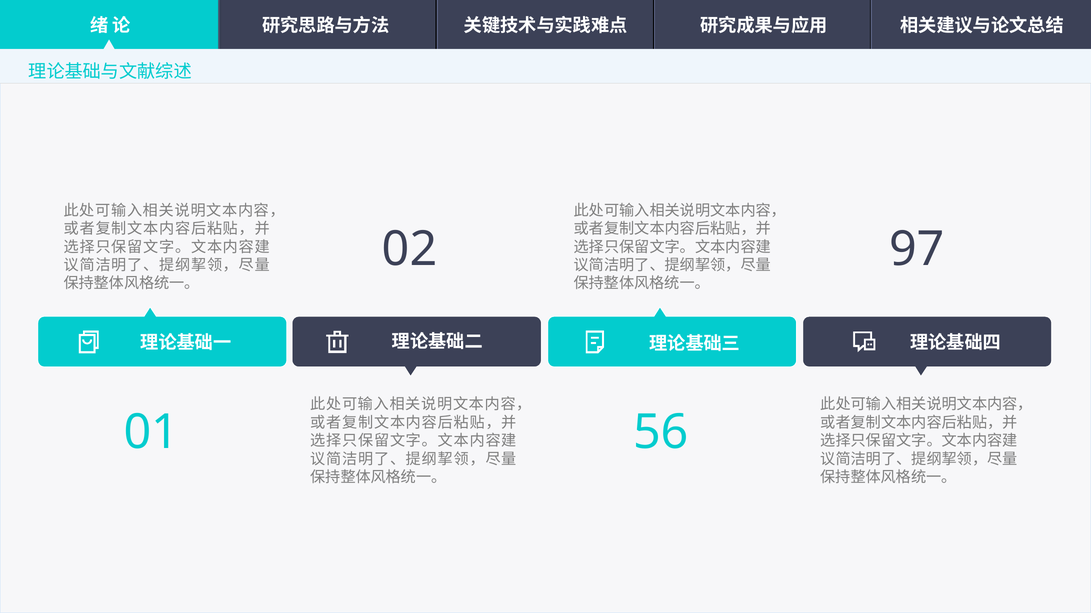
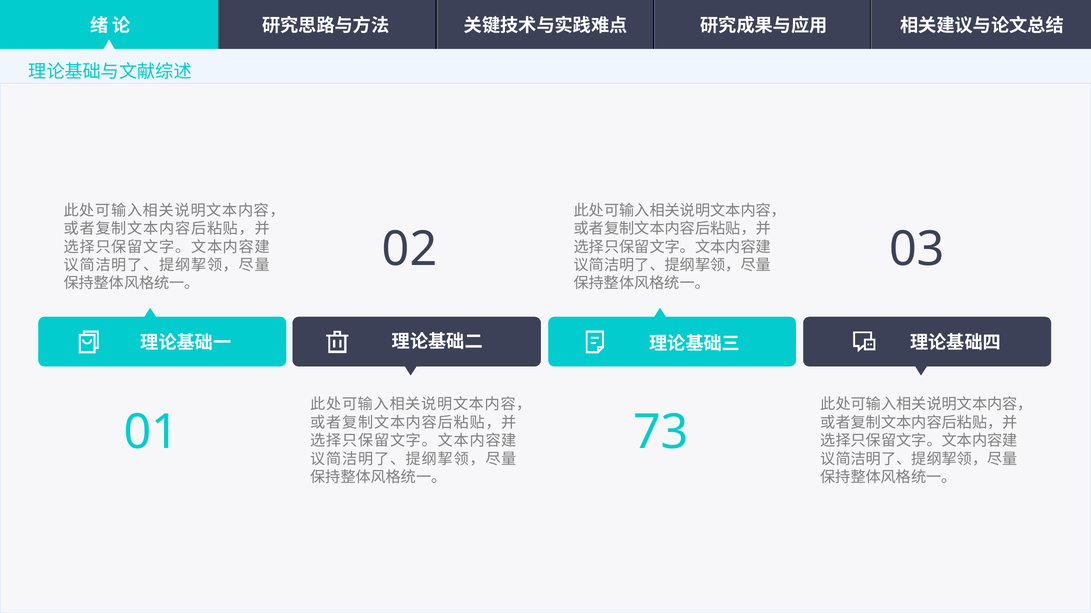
97: 97 -> 03 (917, 250)
56: 56 -> 73 (661, 433)
